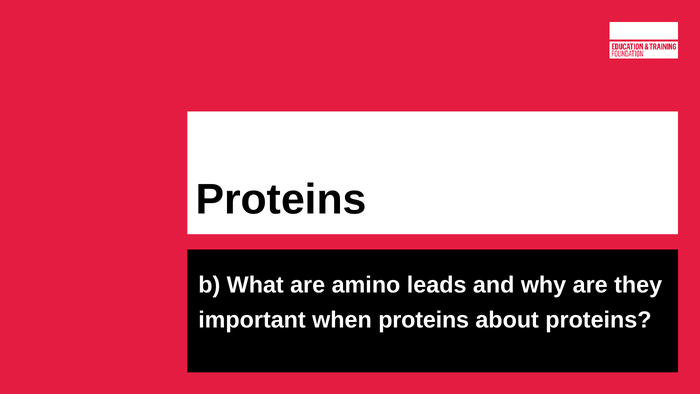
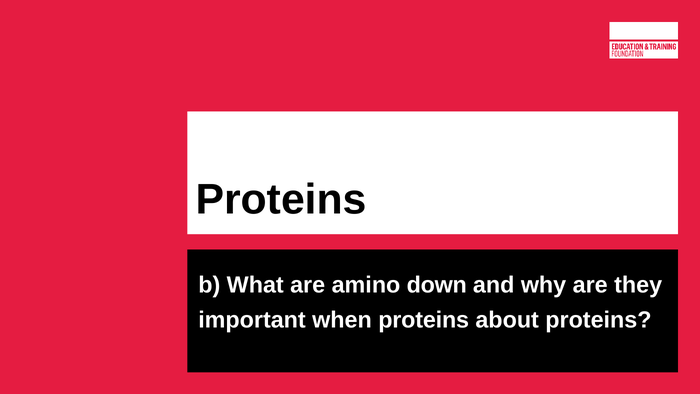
leads: leads -> down (437, 285)
